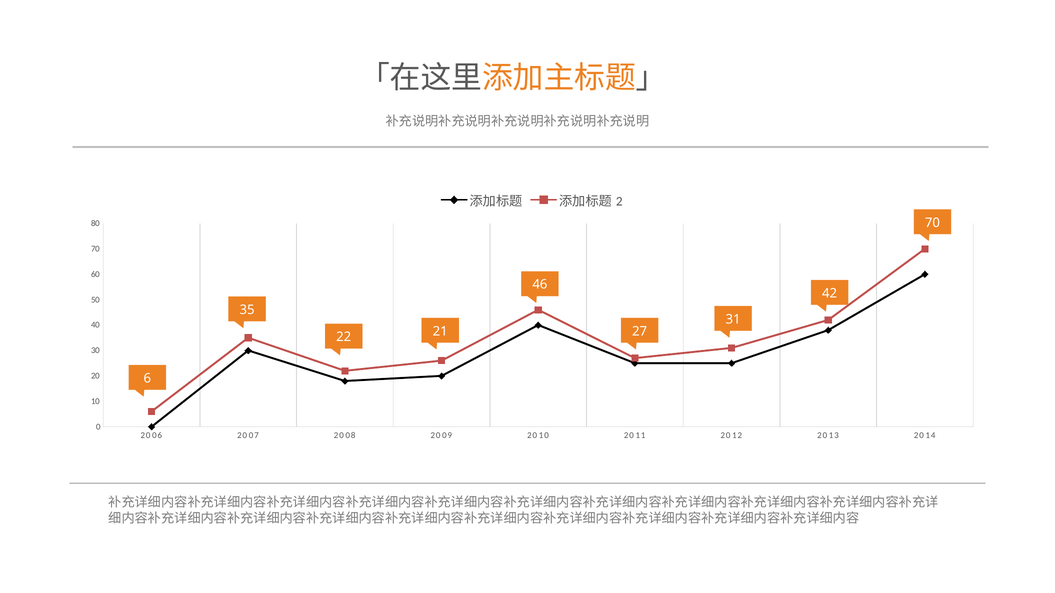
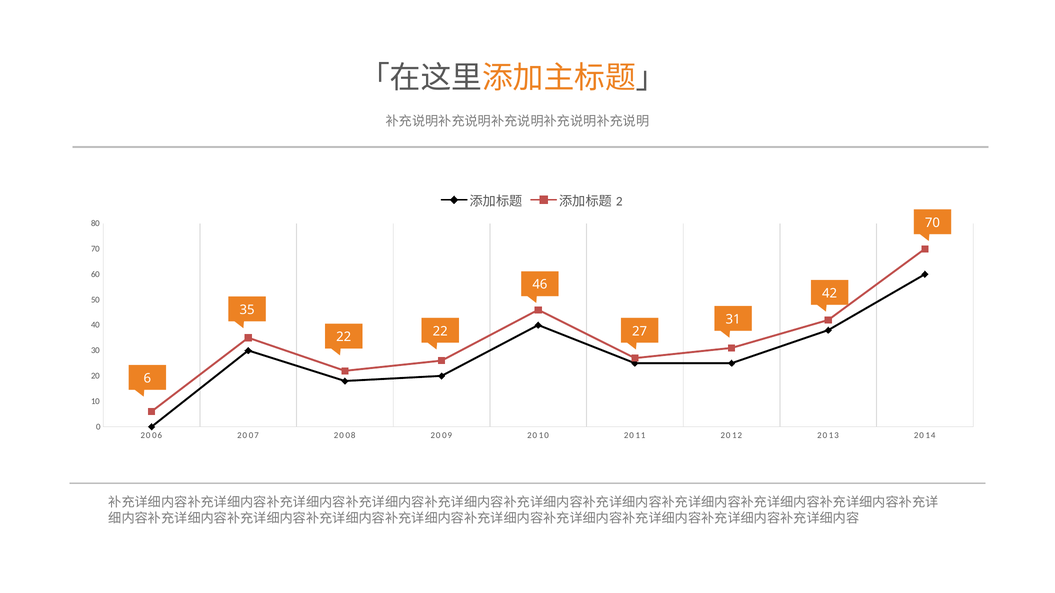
22 21: 21 -> 22 (440, 331)
